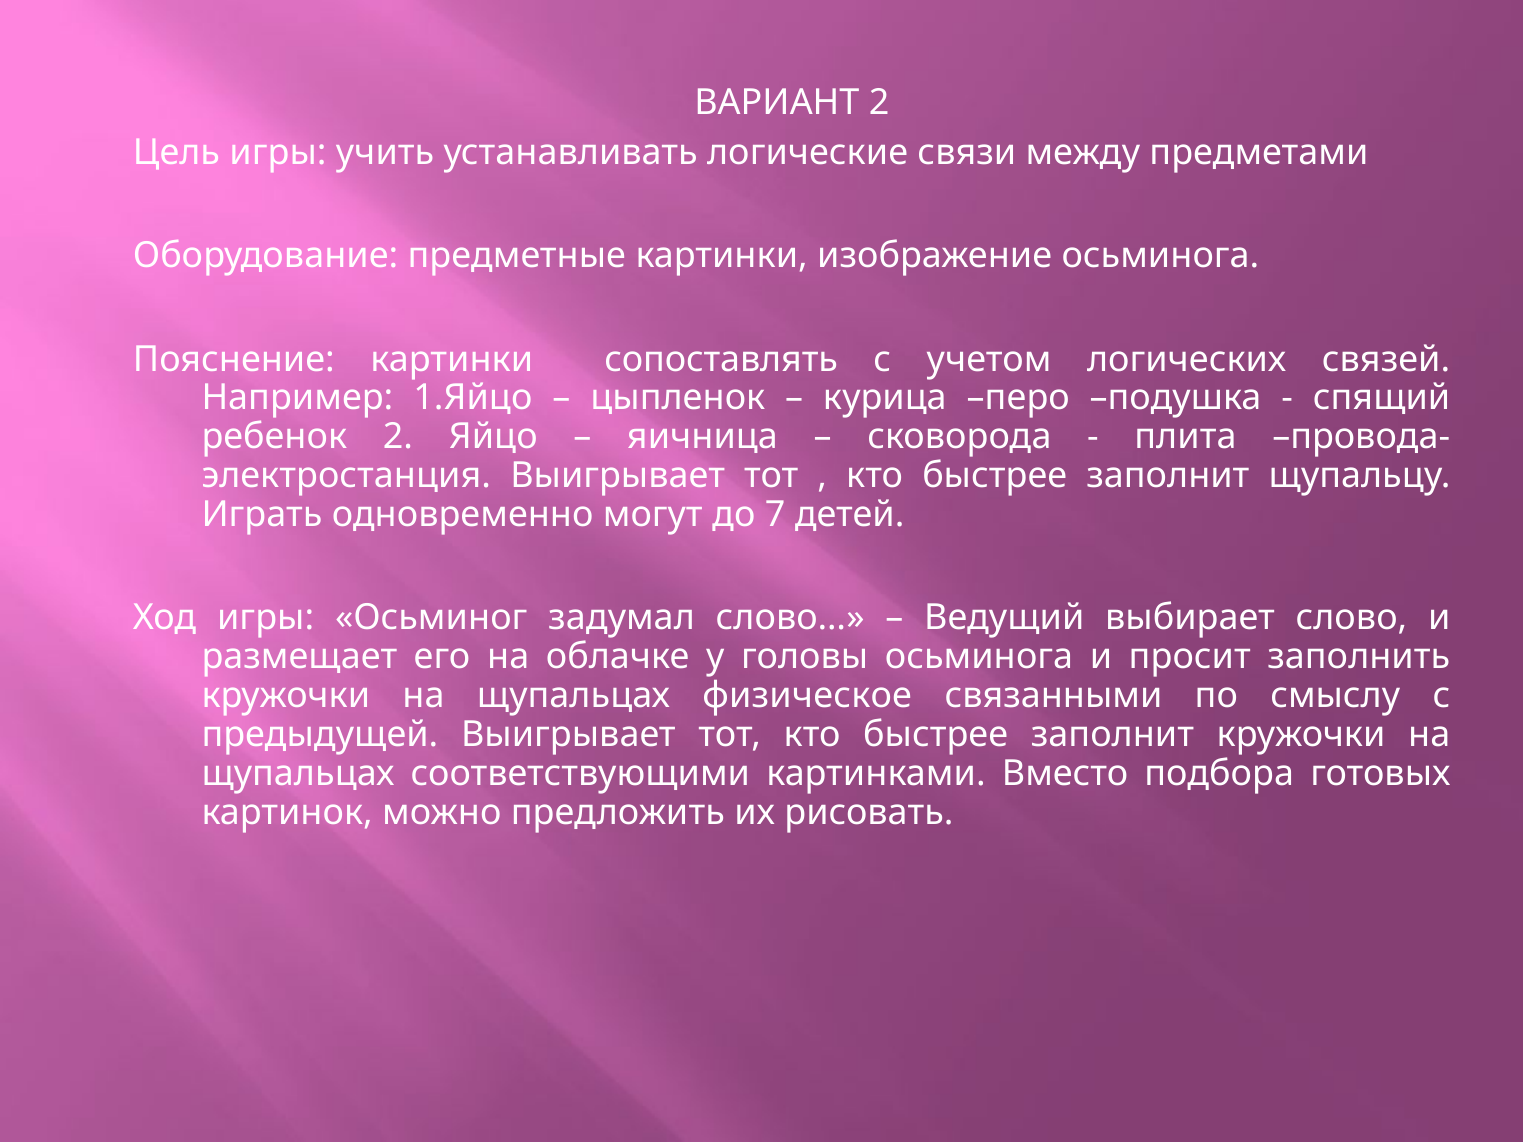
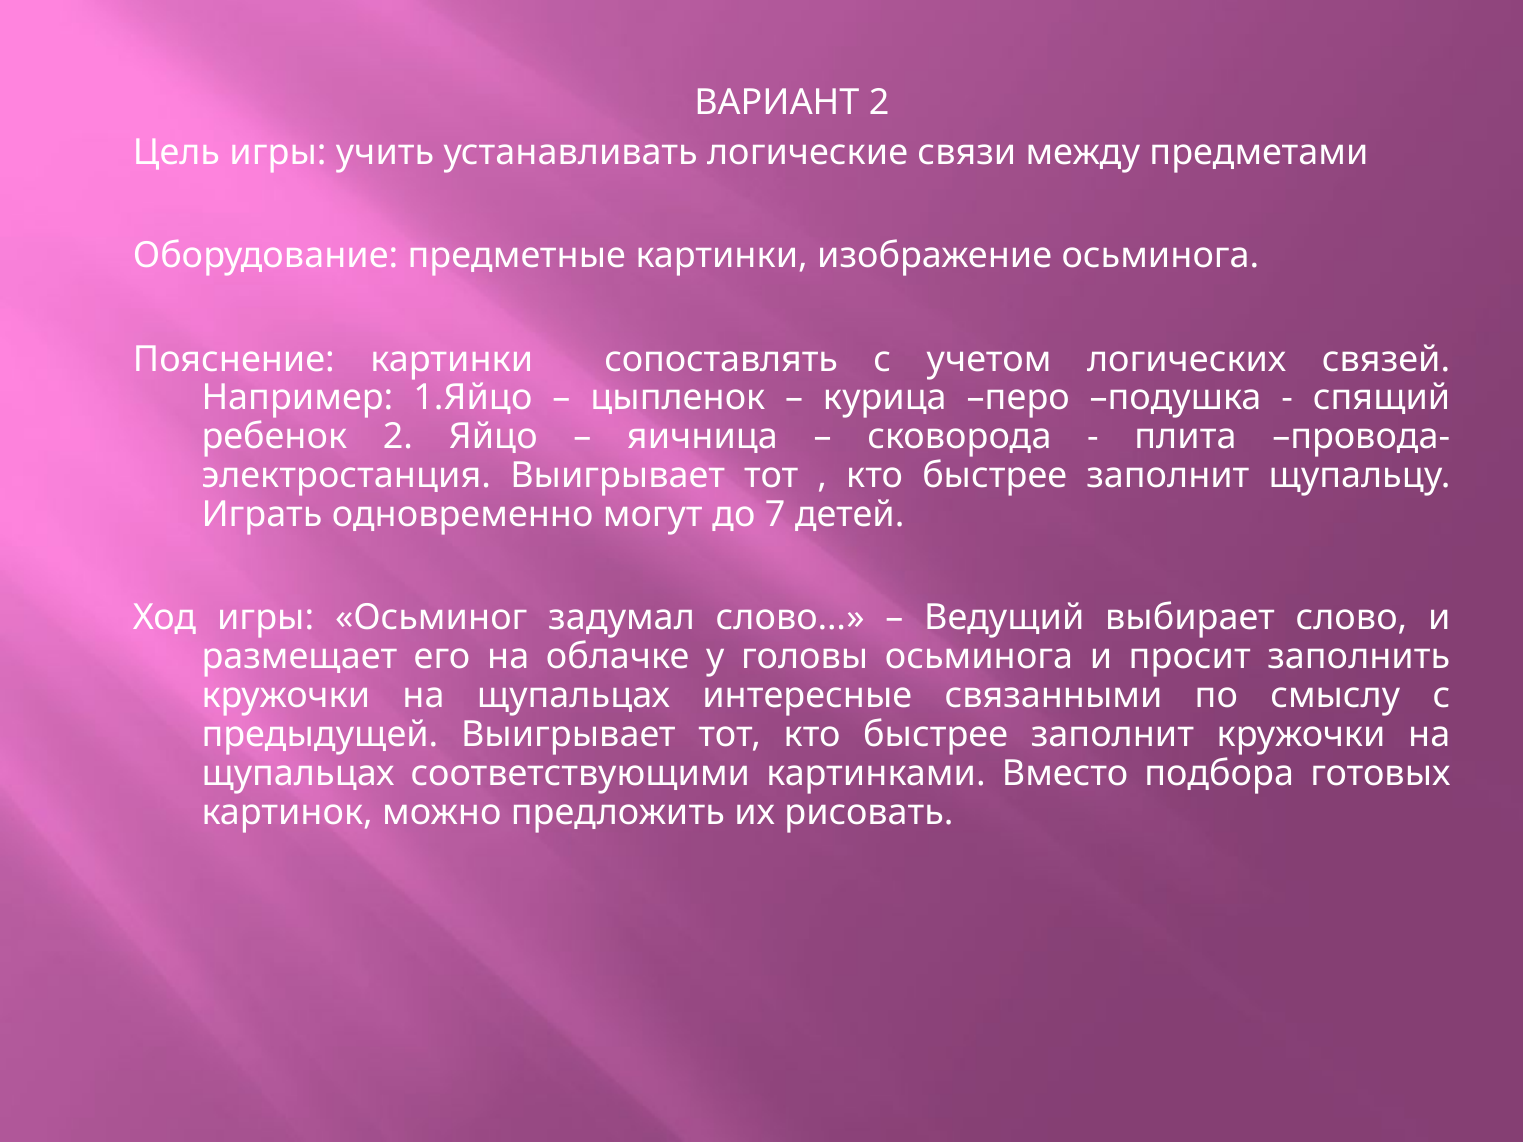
физическое: физическое -> интересные (807, 696)
